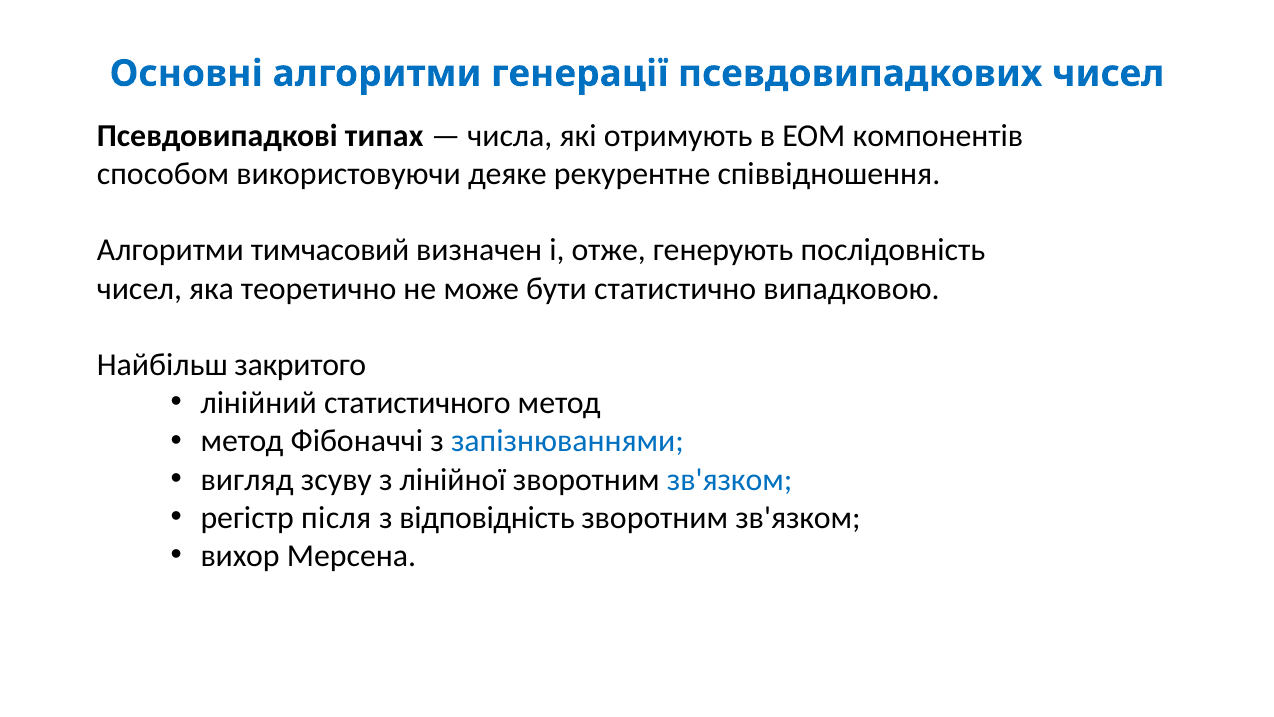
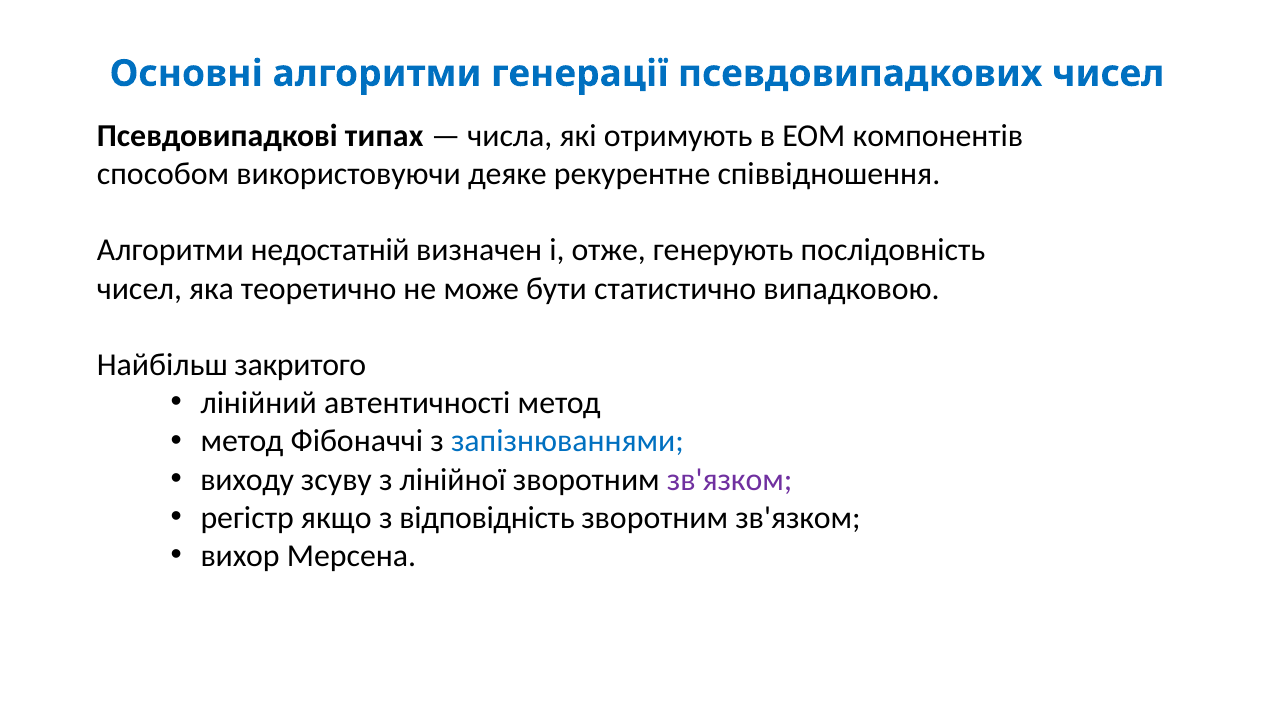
тимчасовий: тимчасовий -> недостатній (330, 250)
статистичного: статистичного -> автентичності (417, 403)
вигляд: вигляд -> виходу (247, 479)
зв'язком colour: blue -> purple (730, 479)
після: після -> якщо (336, 518)
